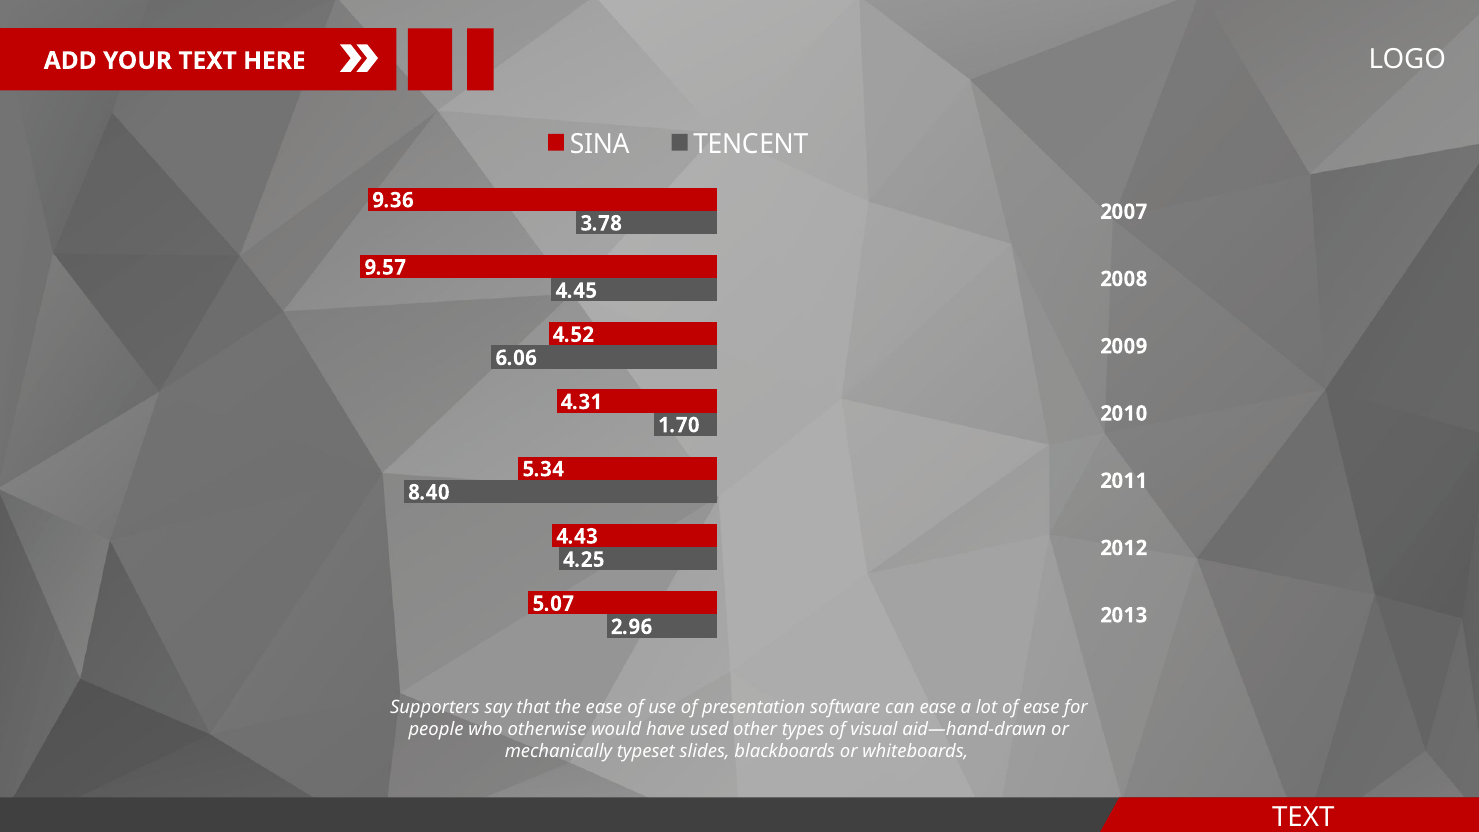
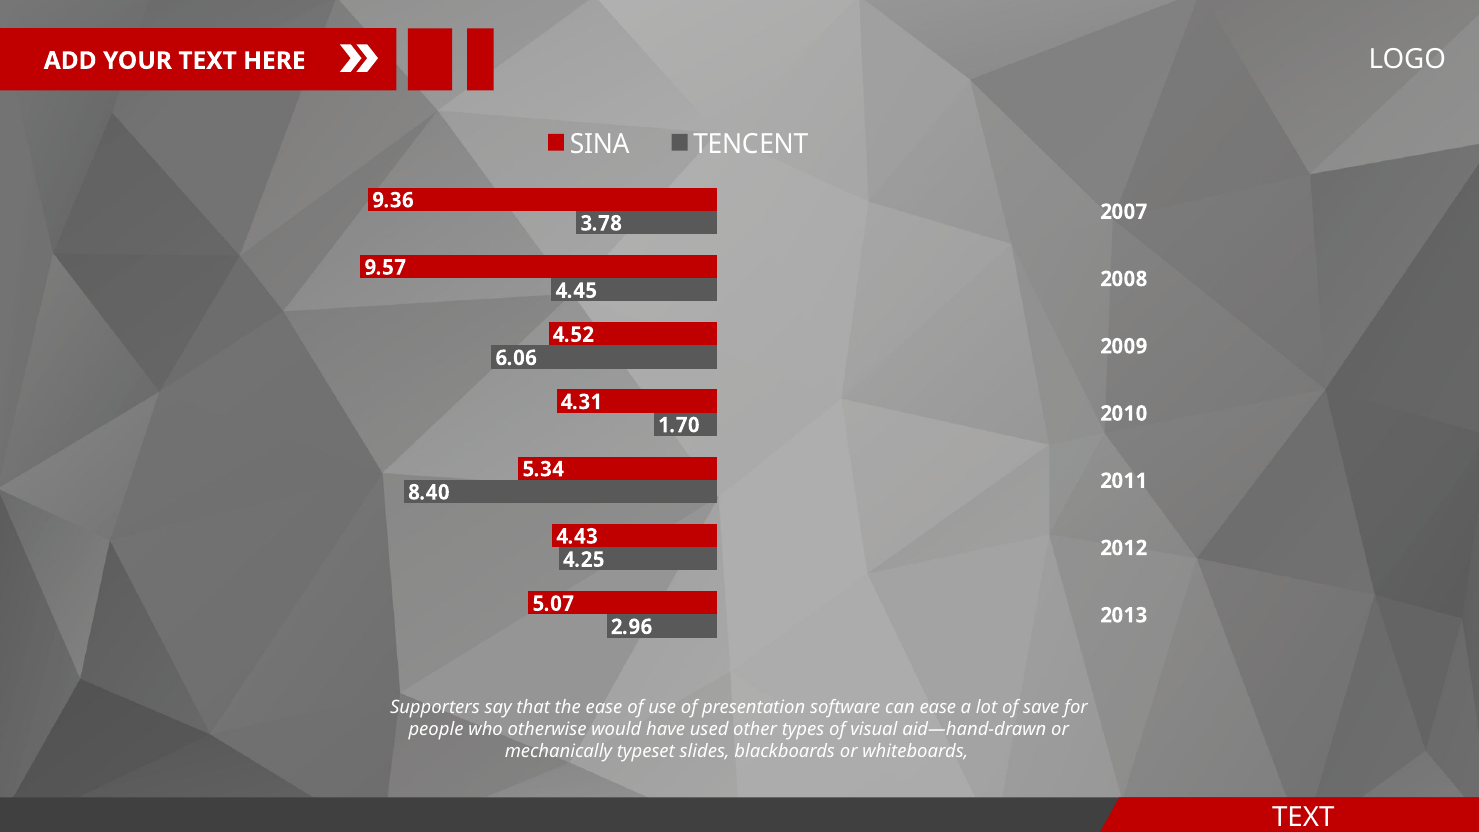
of ease: ease -> save (1041, 707)
